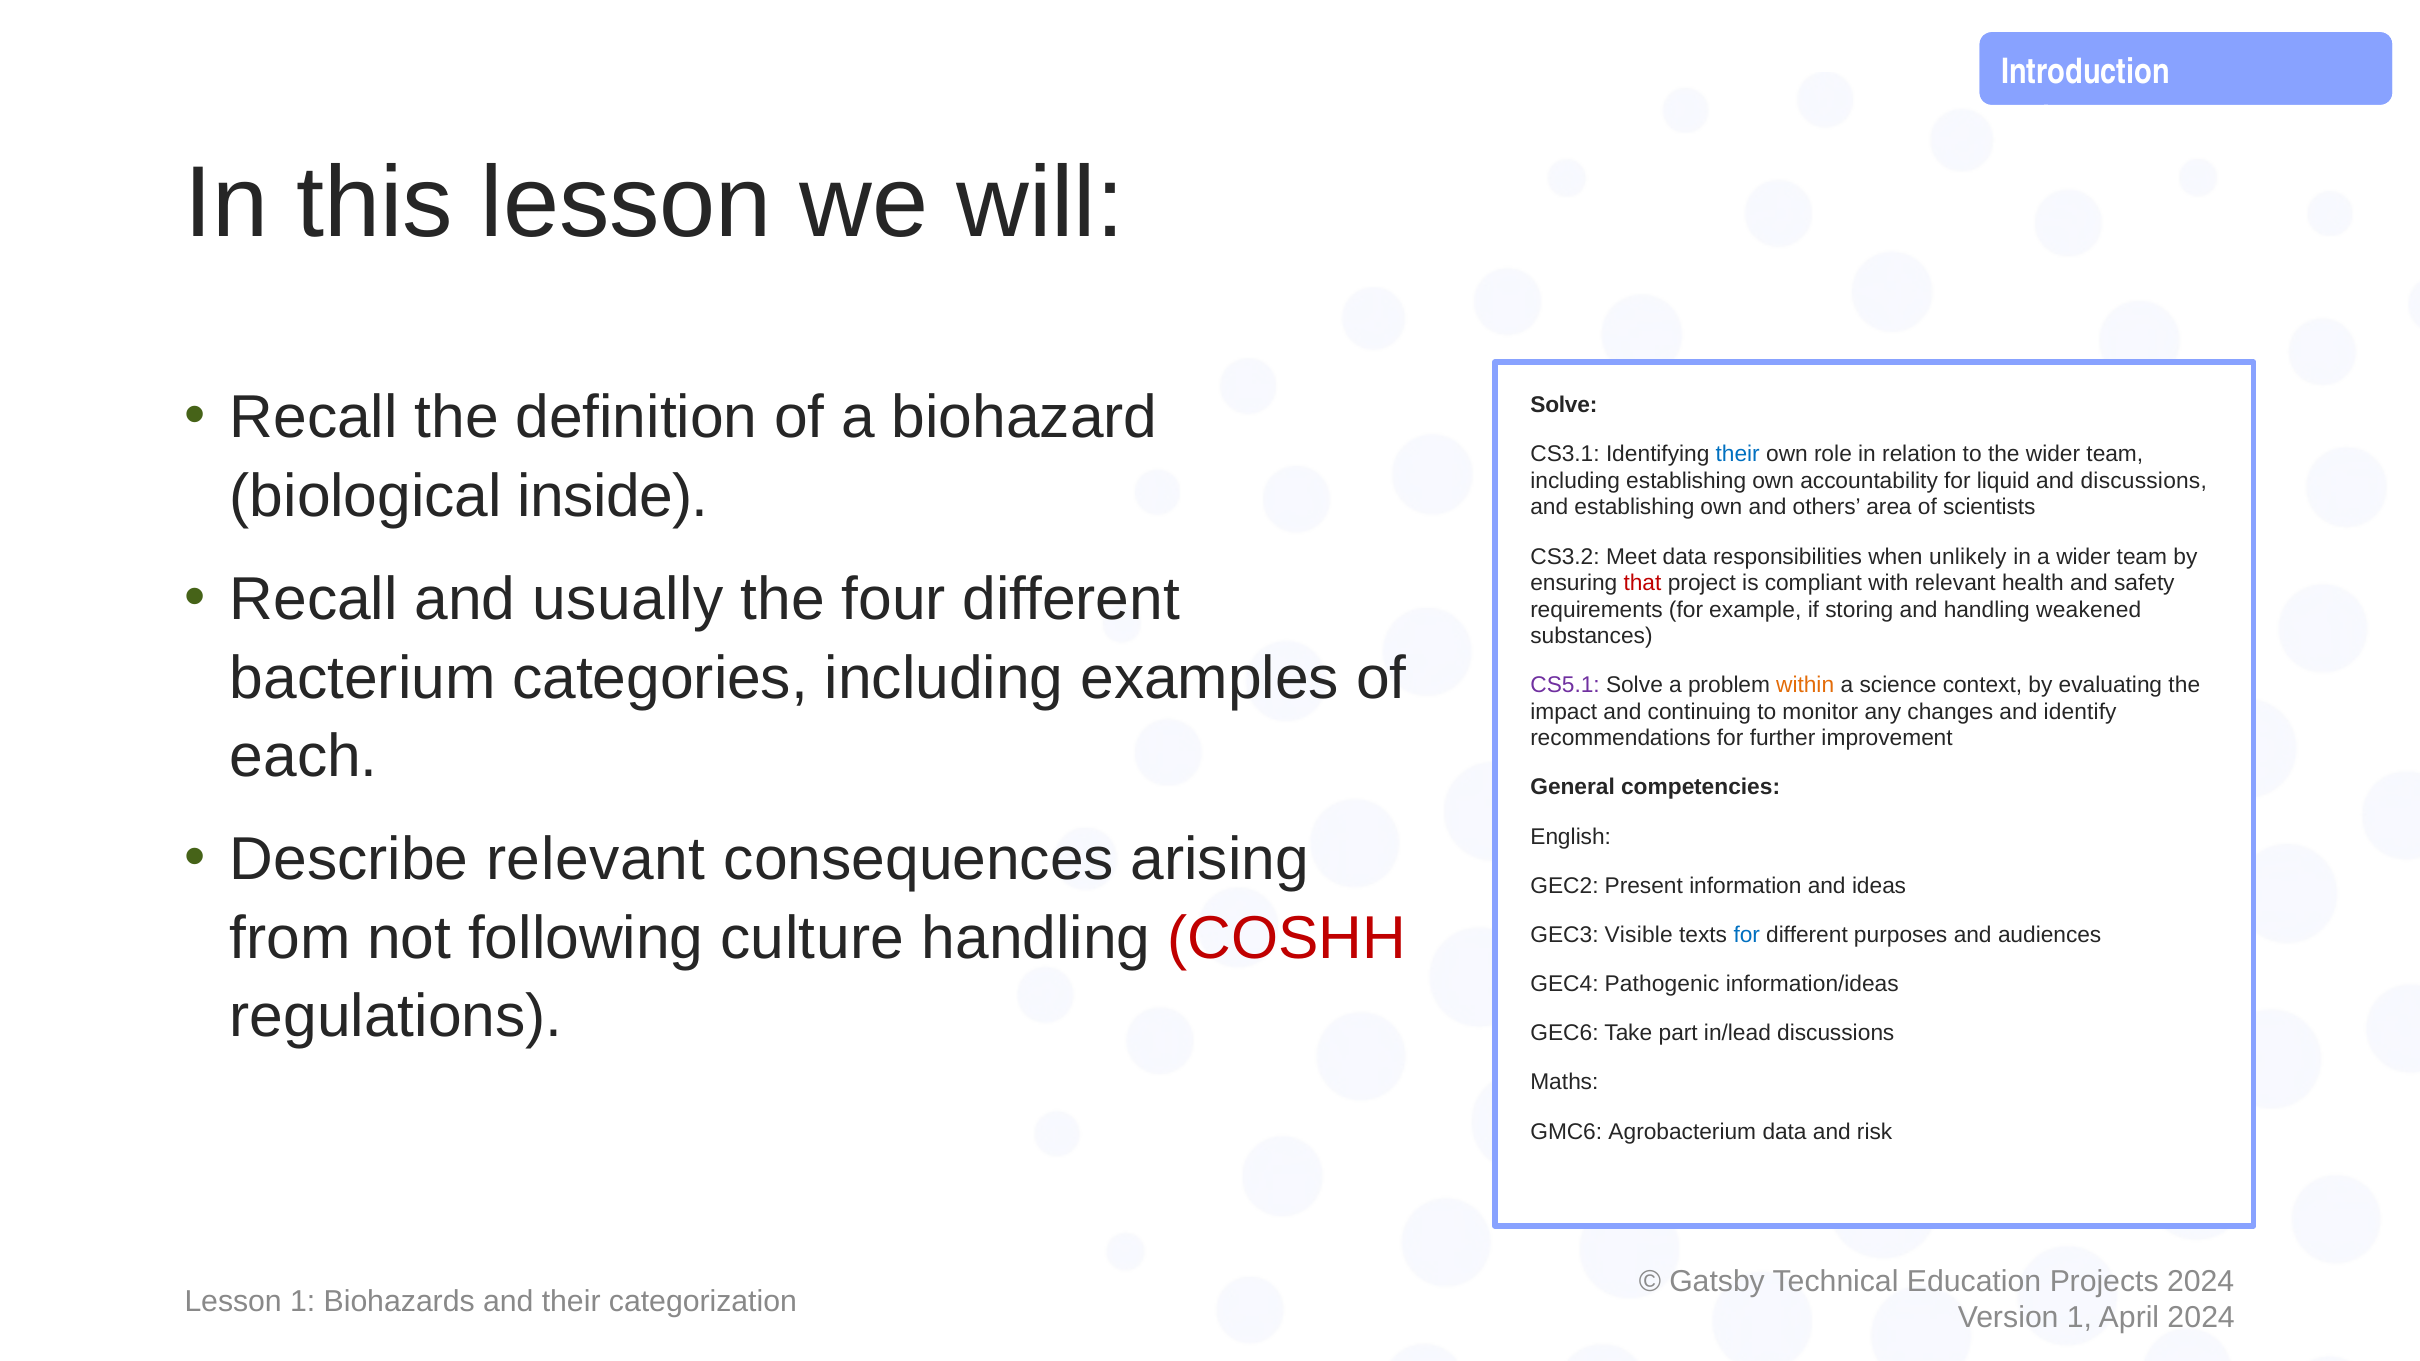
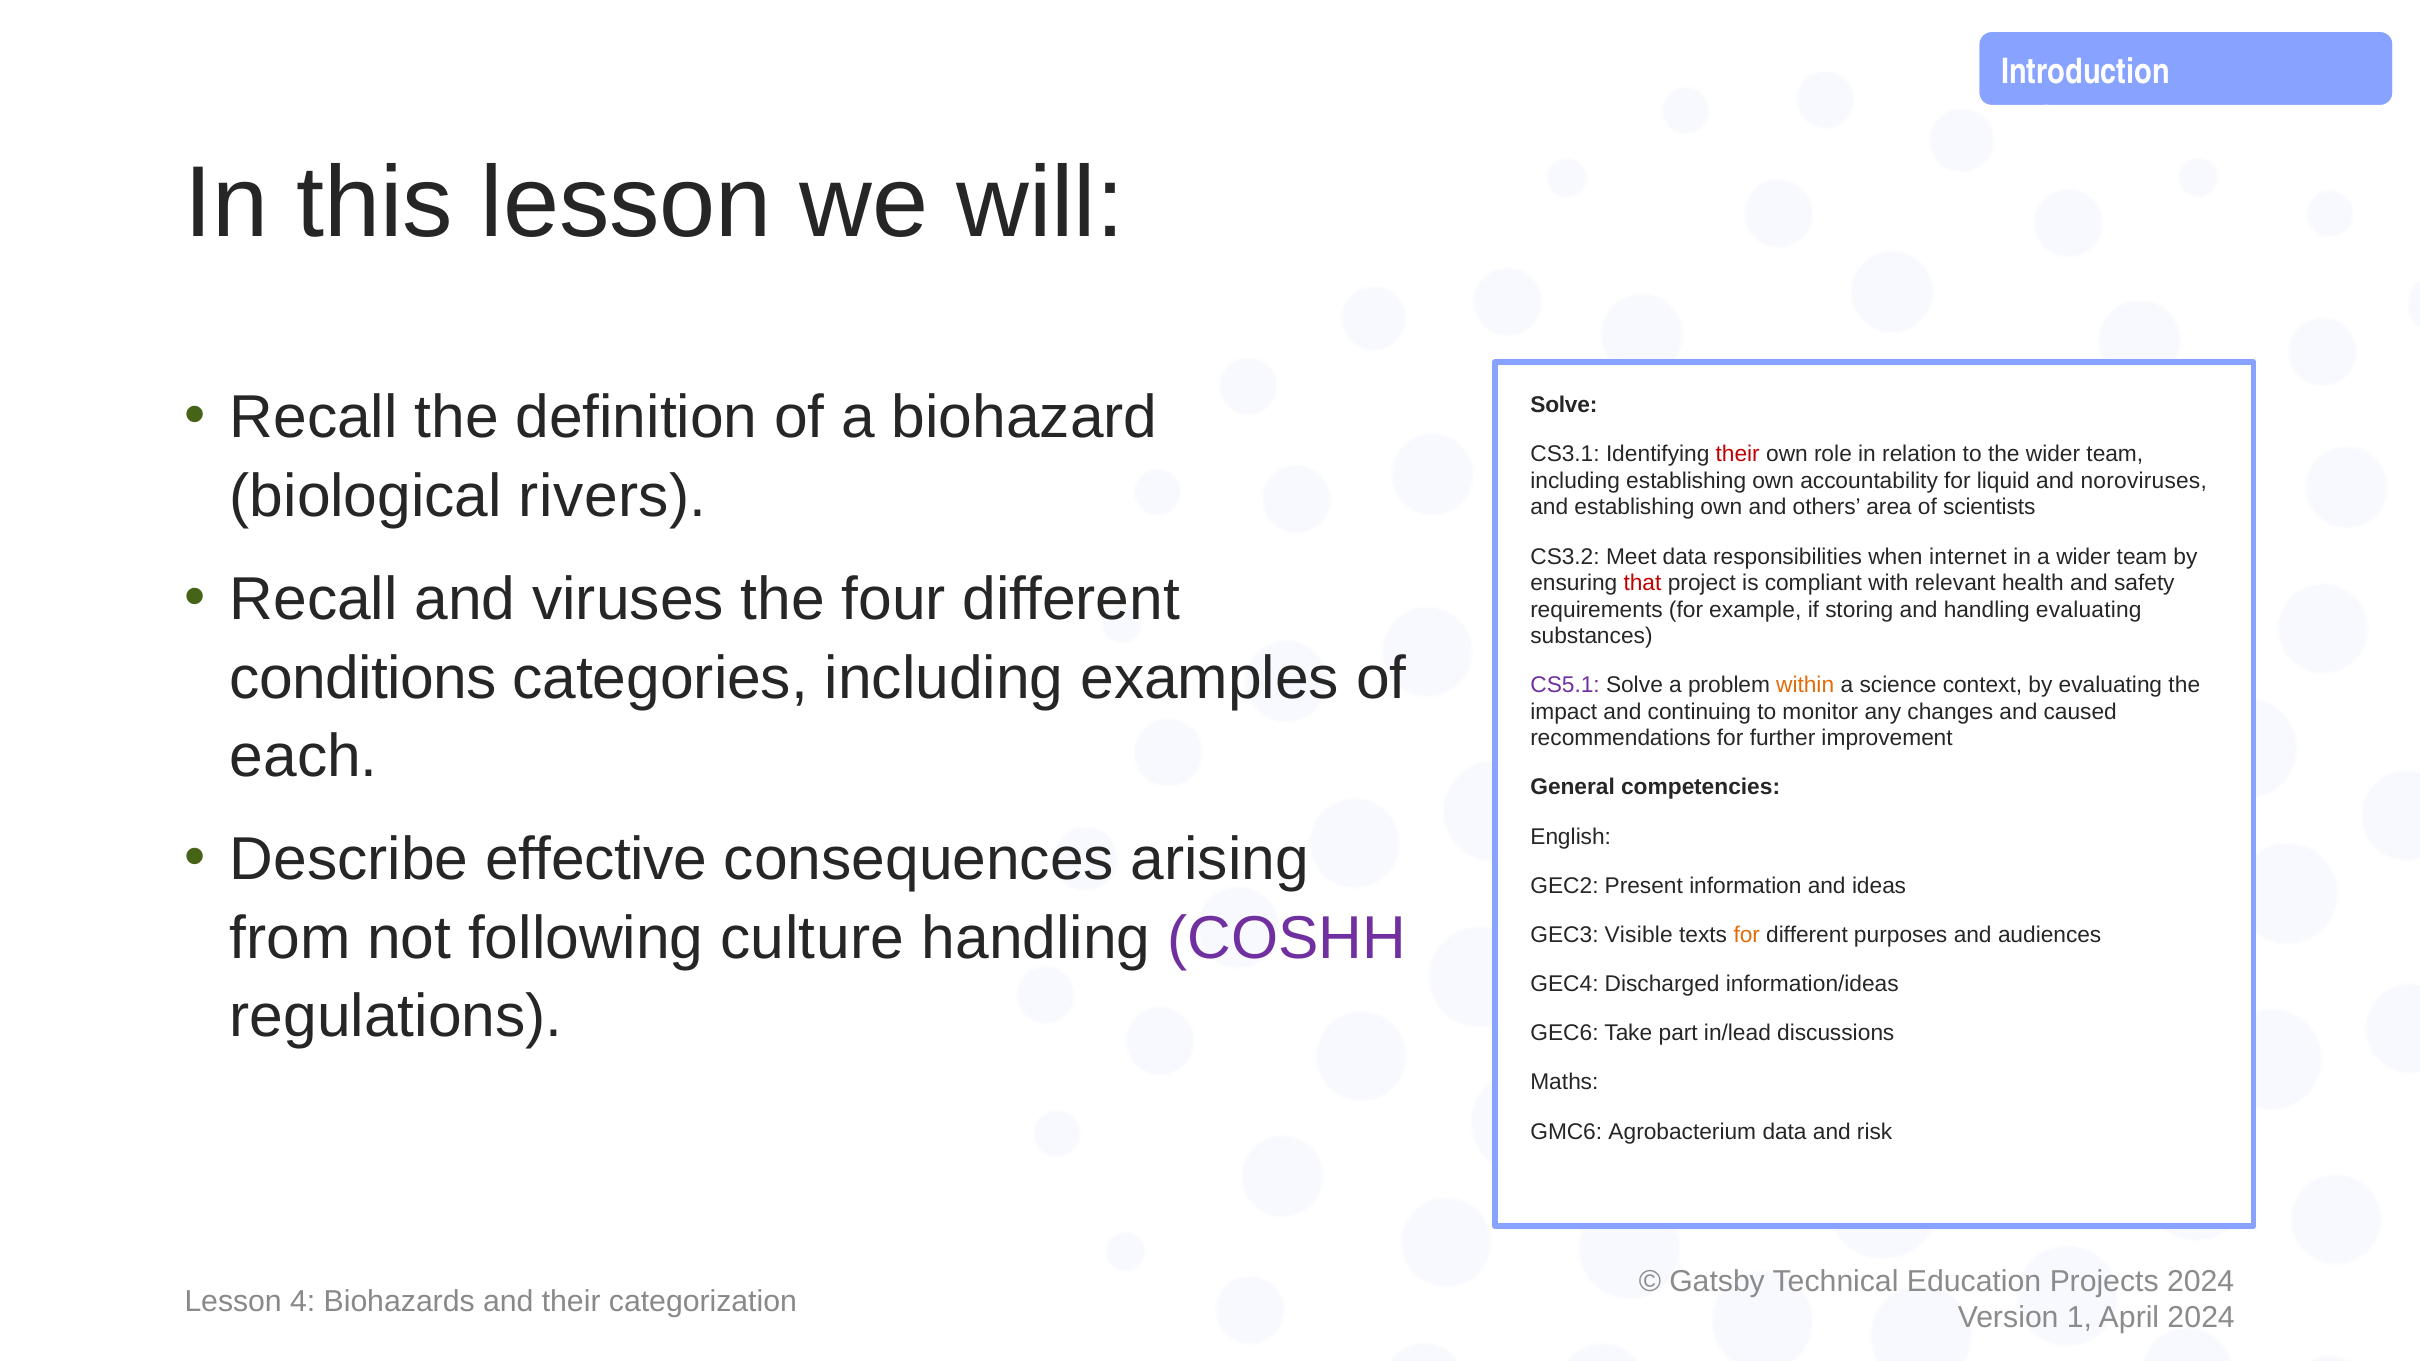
their colour: blue -> red (1738, 455)
inside: inside -> rivers (613, 496)
and discussions: discussions -> noroviruses (2144, 481)
unlikely: unlikely -> internet (1968, 557)
usually: usually -> viruses (628, 600)
handling weakened: weakened -> evaluating (2089, 610)
bacterium: bacterium -> conditions (363, 678)
identify: identify -> caused (2080, 712)
Describe relevant: relevant -> effective (596, 860)
COSHH colour: red -> purple (1287, 939)
for colour: blue -> orange (1747, 935)
Pathogenic: Pathogenic -> Discharged (1662, 984)
Lesson 1: 1 -> 4 (303, 1301)
